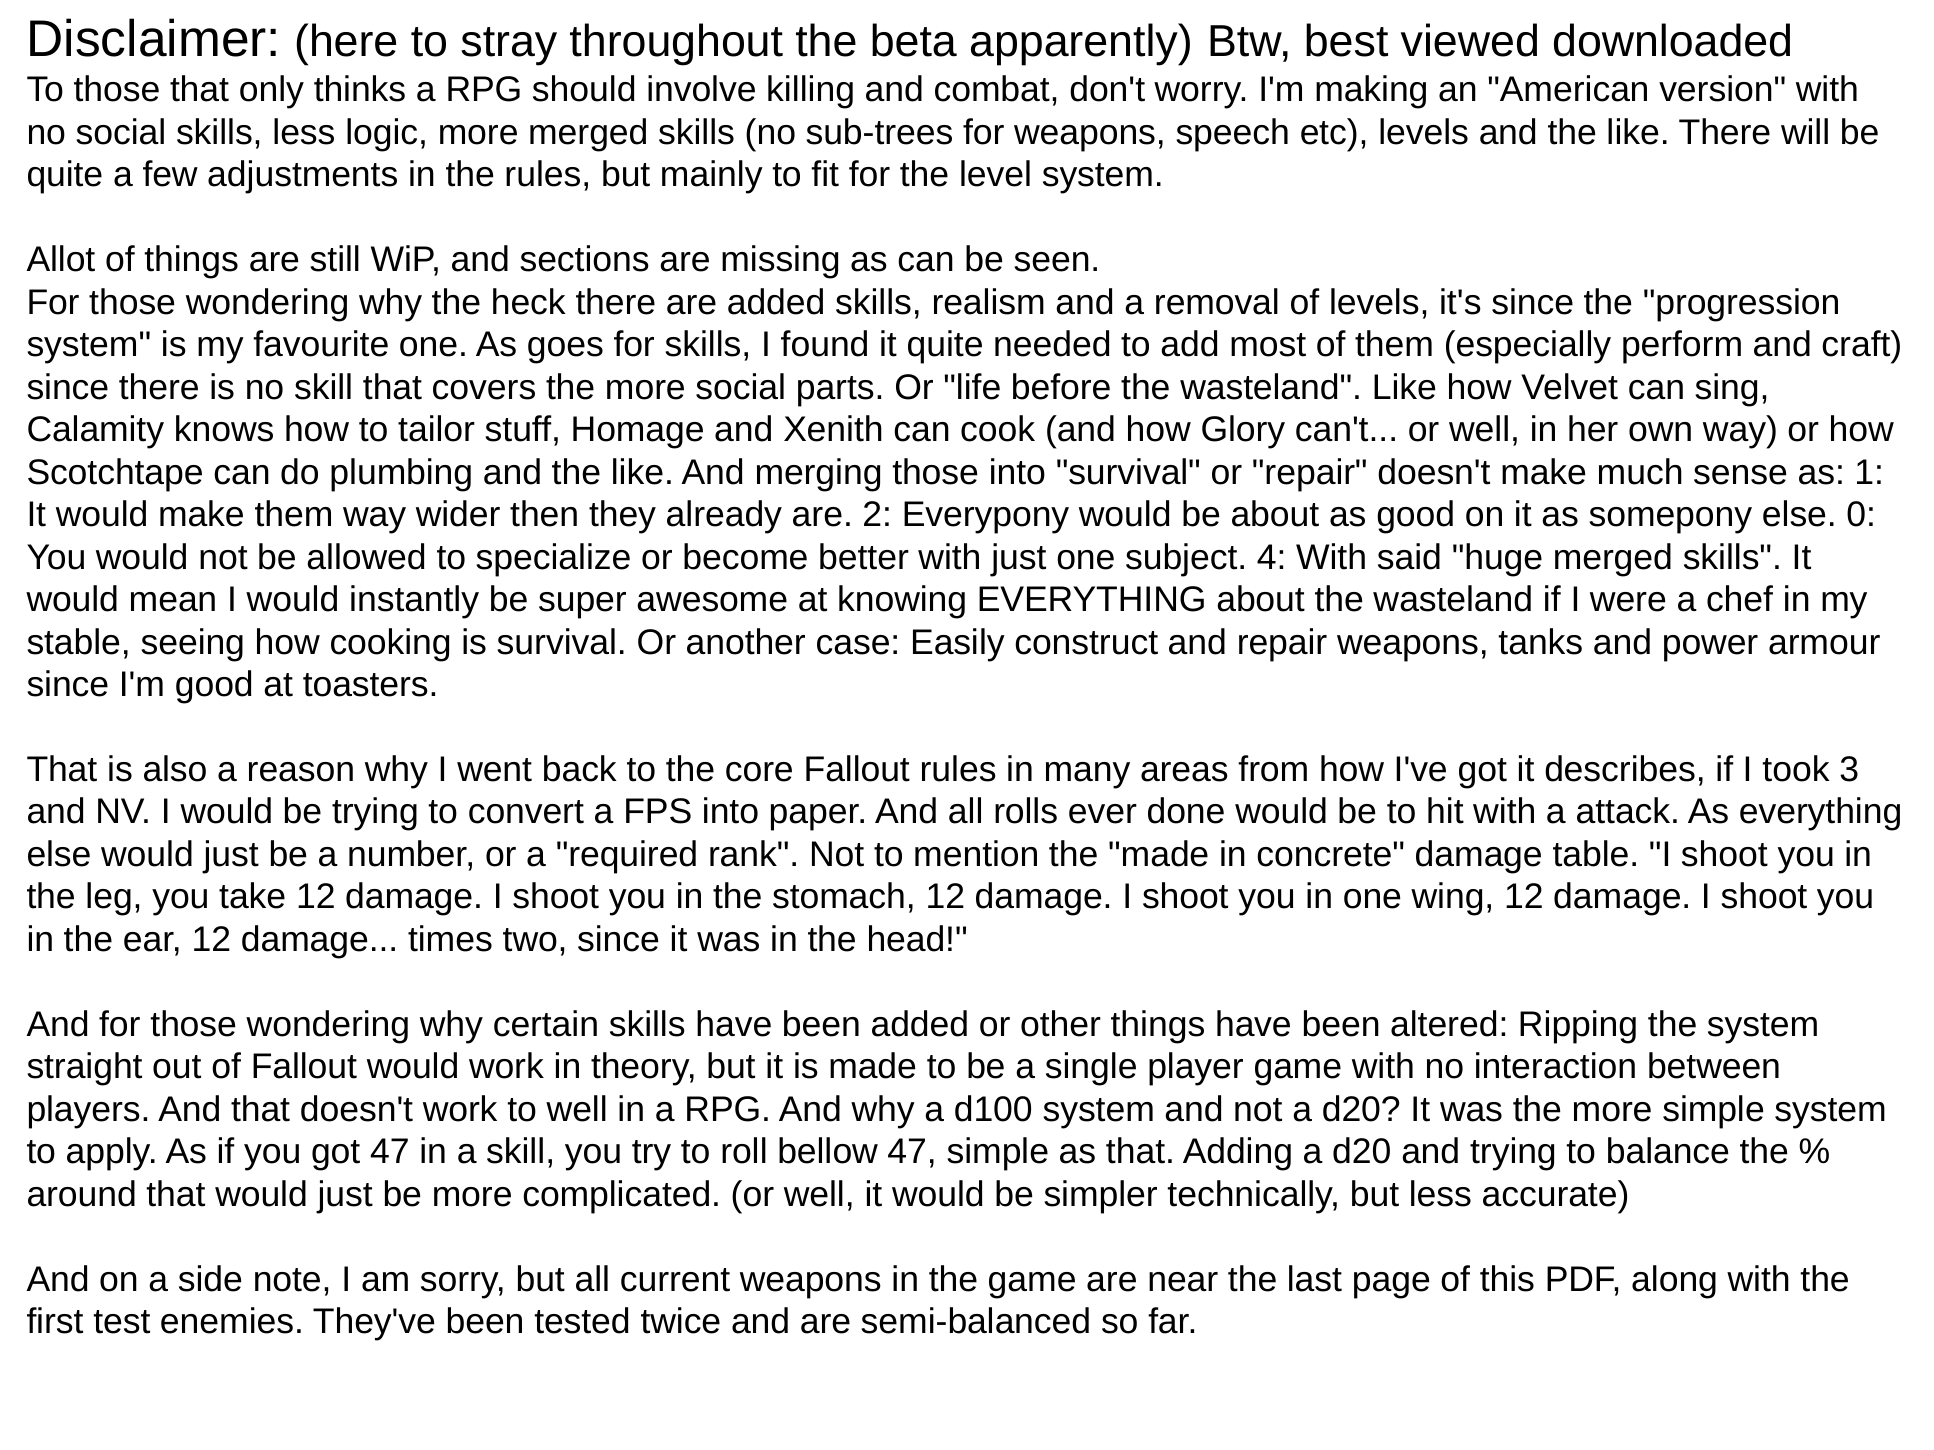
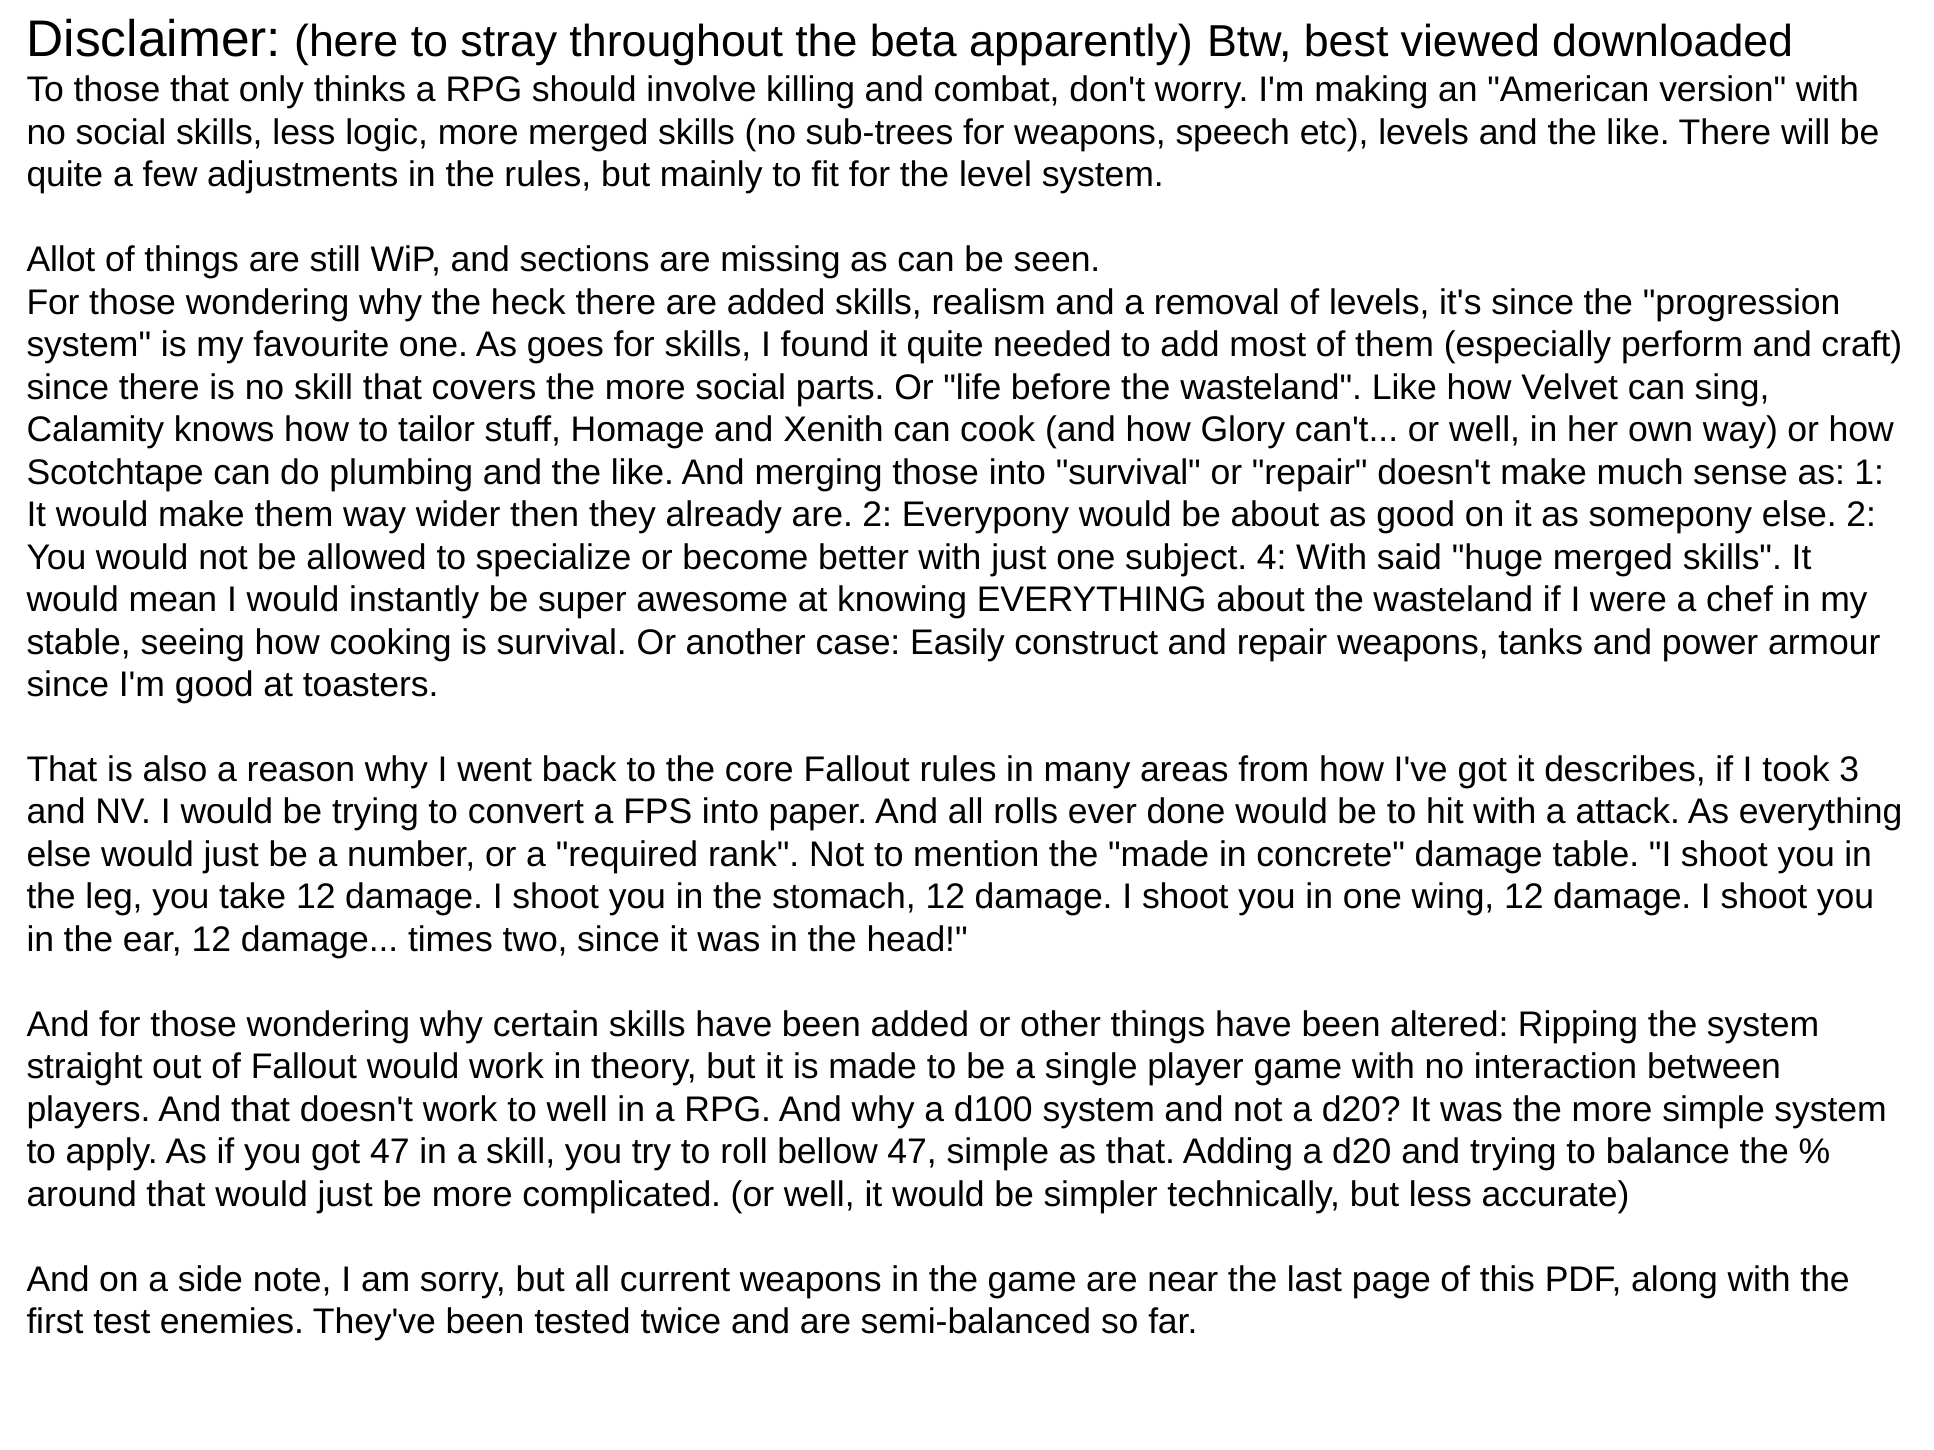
else 0: 0 -> 2 (1861, 515)
